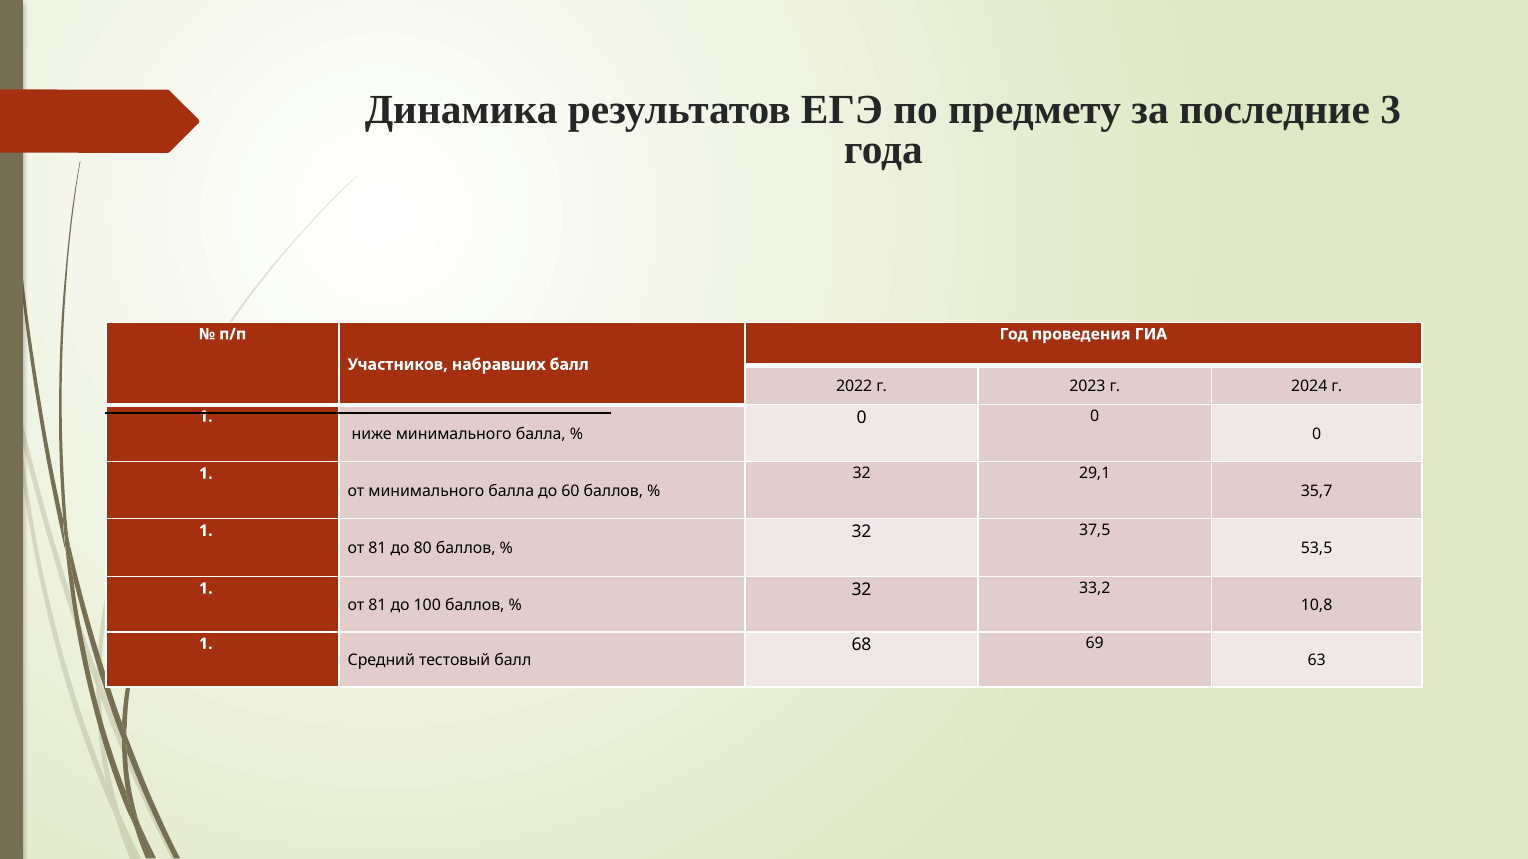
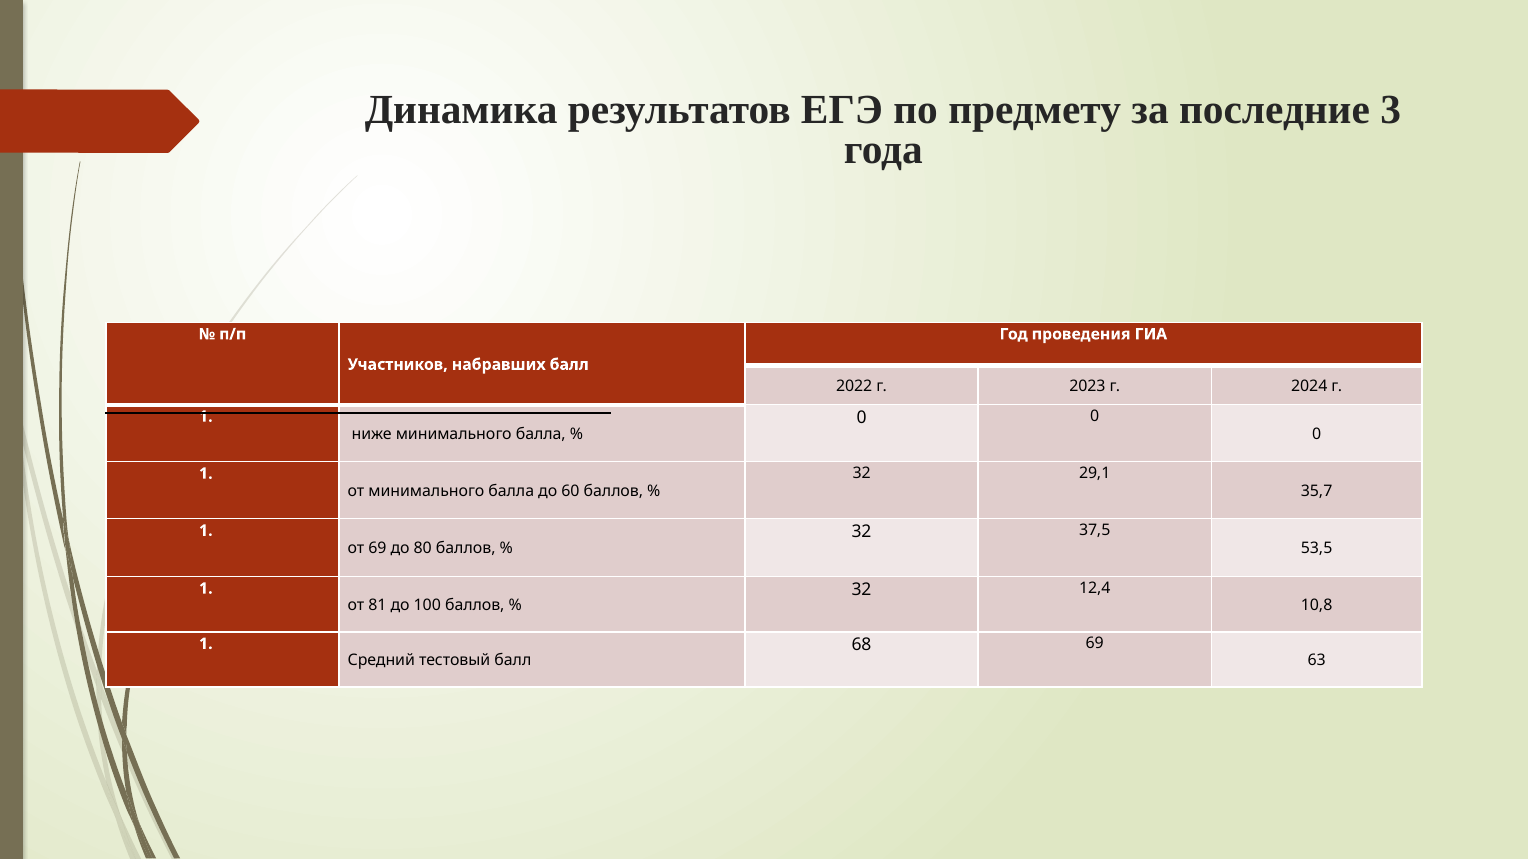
81: 81 -> 69 (377, 549)
33,2: 33,2 -> 12,4 (1095, 589)
